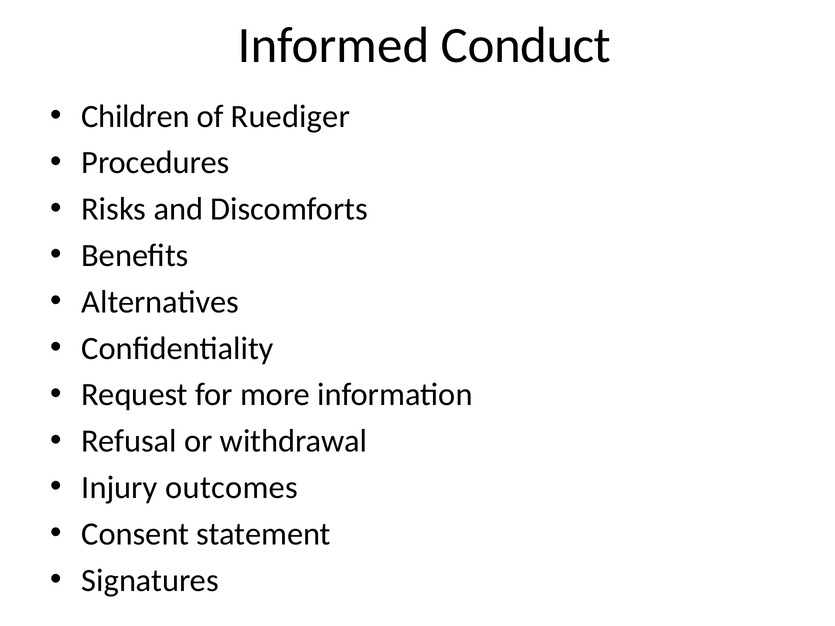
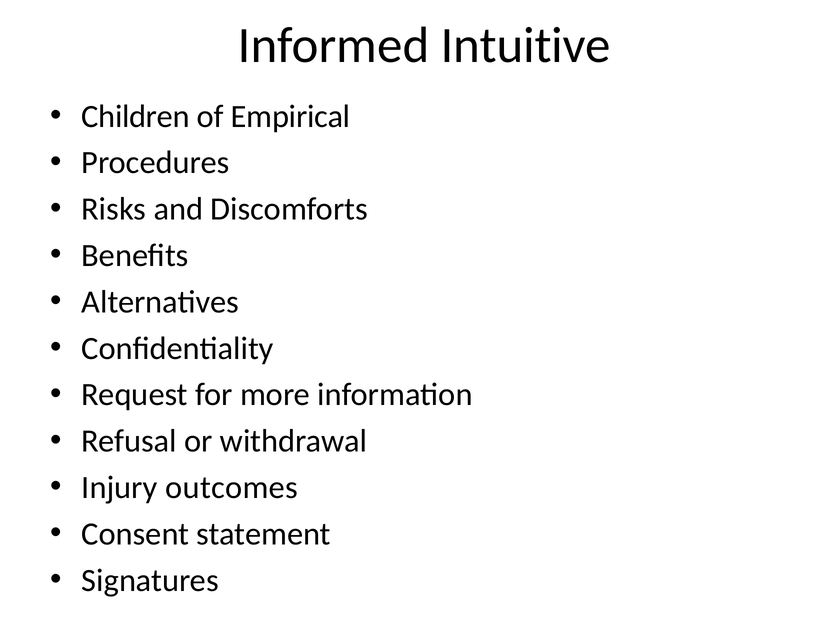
Conduct: Conduct -> Intuitive (526, 45)
Ruediger: Ruediger -> Empirical (291, 116)
